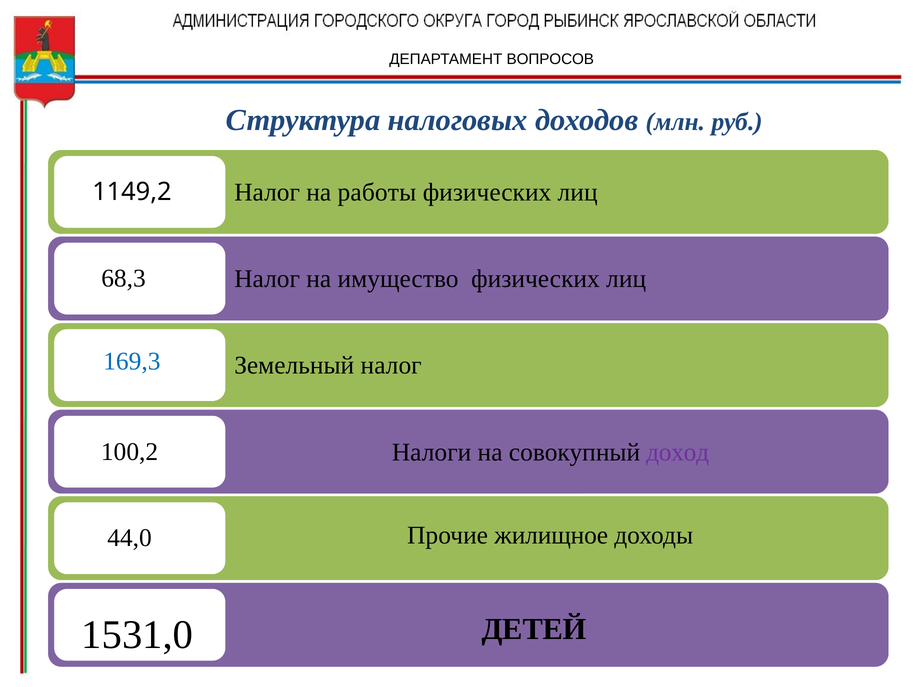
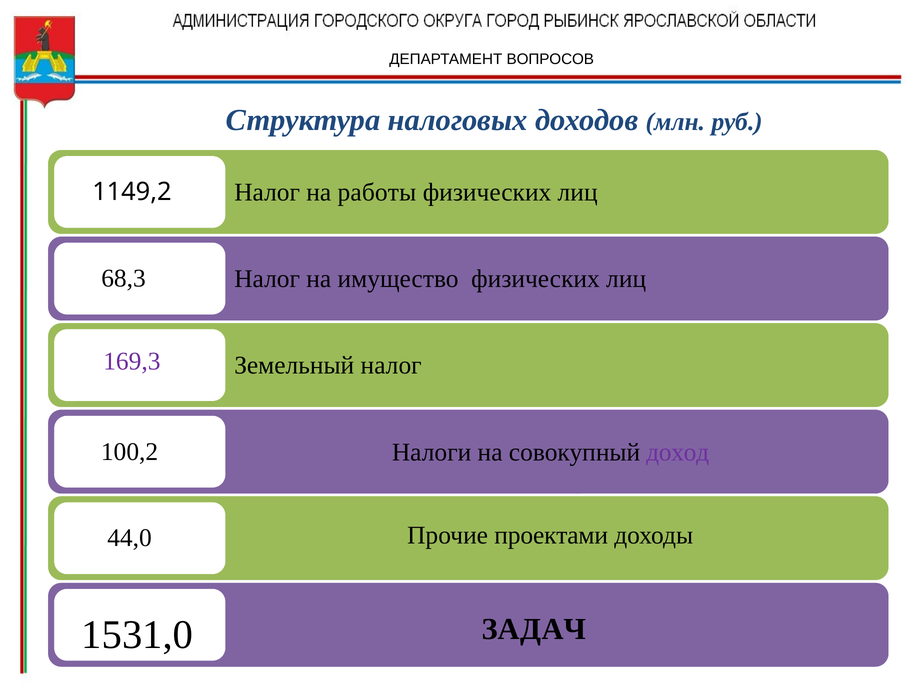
169,3 colour: blue -> purple (132, 361)
жилищное: жилищное -> проектами (551, 535)
ДЕТЕЙ: ДЕТЕЙ -> ЗАДАЧ (534, 629)
